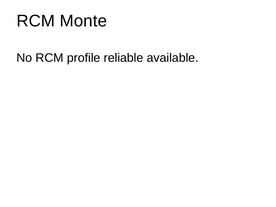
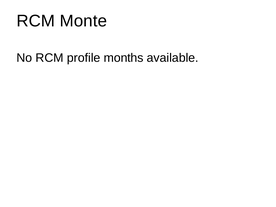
reliable: reliable -> months (124, 58)
